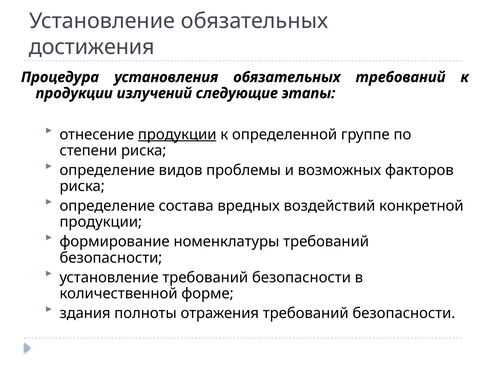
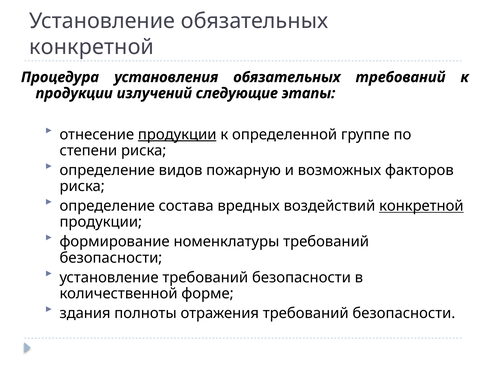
достижения: достижения -> конкретной (92, 47)
проблемы: проблемы -> пожарную (244, 170)
конкретной underline: none -> present (421, 206)
